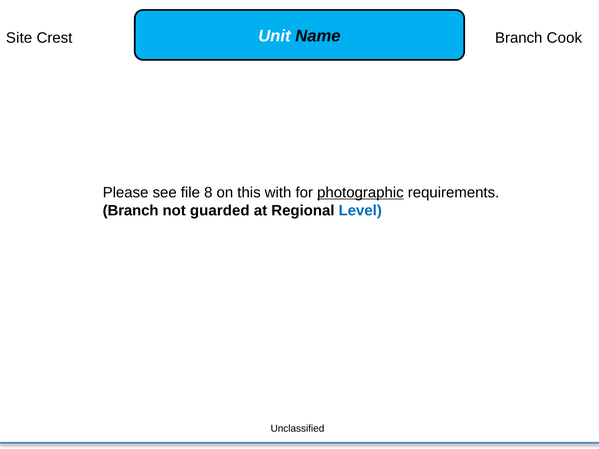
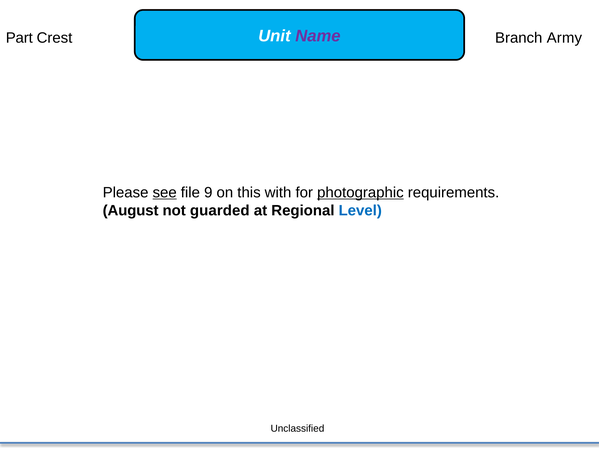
Name colour: black -> purple (318, 36)
Site: Site -> Part (19, 38)
Cook: Cook -> Army (564, 38)
see underline: none -> present (165, 193)
8: 8 -> 9 (208, 193)
Branch: Branch -> August (131, 211)
